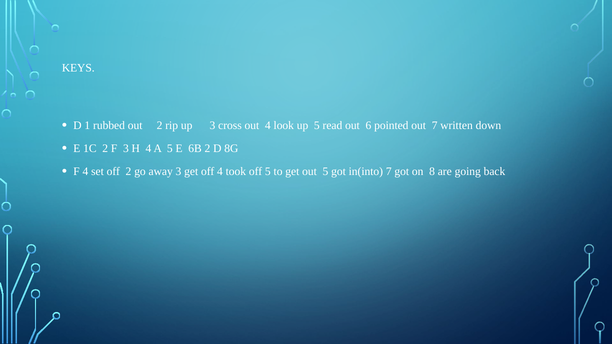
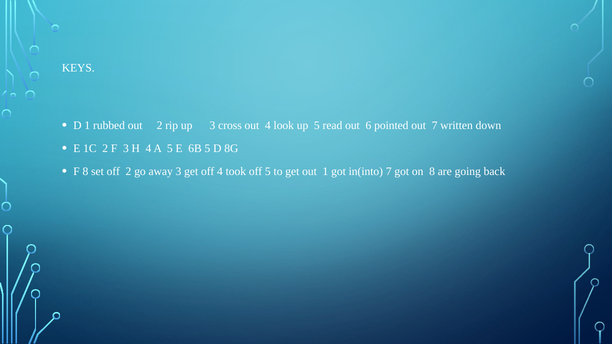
6B 2: 2 -> 5 (207, 149)
F 4: 4 -> 8 (85, 171)
out 5: 5 -> 1 (325, 171)
